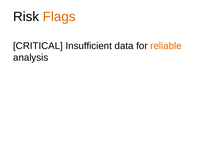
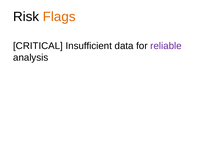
reliable colour: orange -> purple (166, 46)
